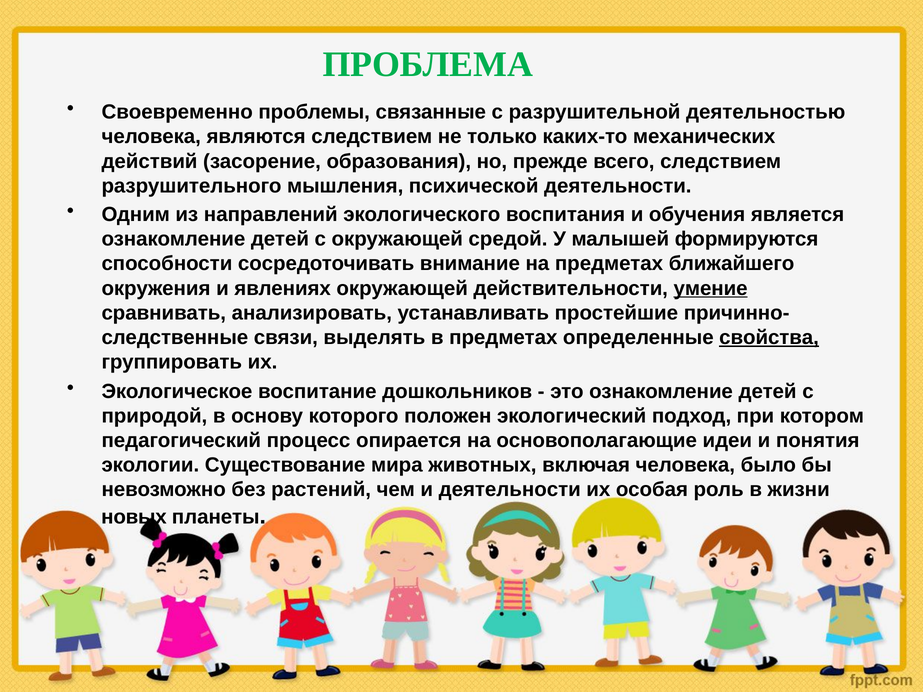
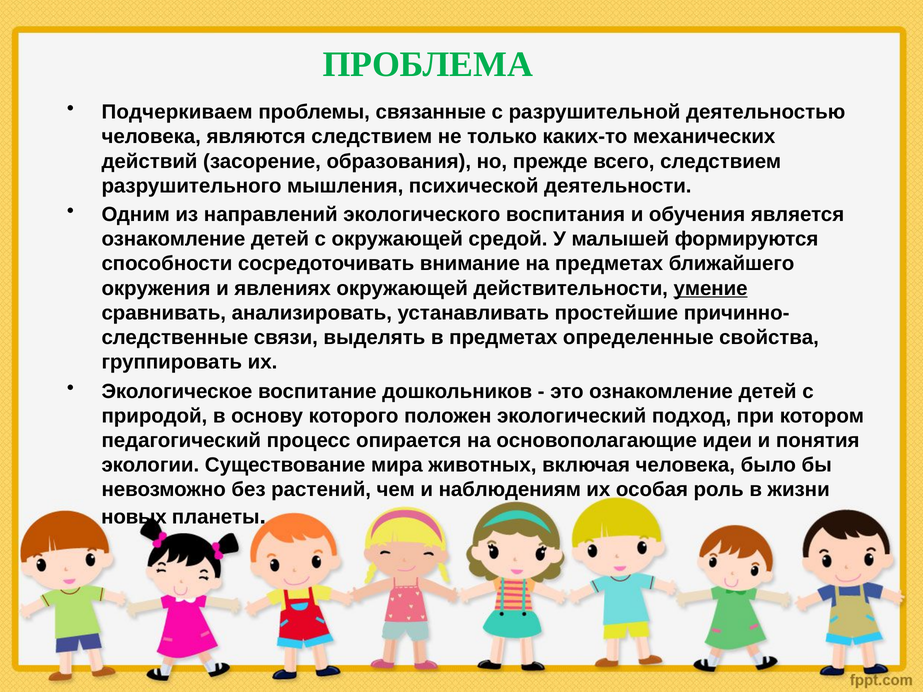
Своевременно: Своевременно -> Подчеркиваем (177, 112)
свойства underline: present -> none (769, 338)
и деятельности: деятельности -> наблюдениям (510, 490)
